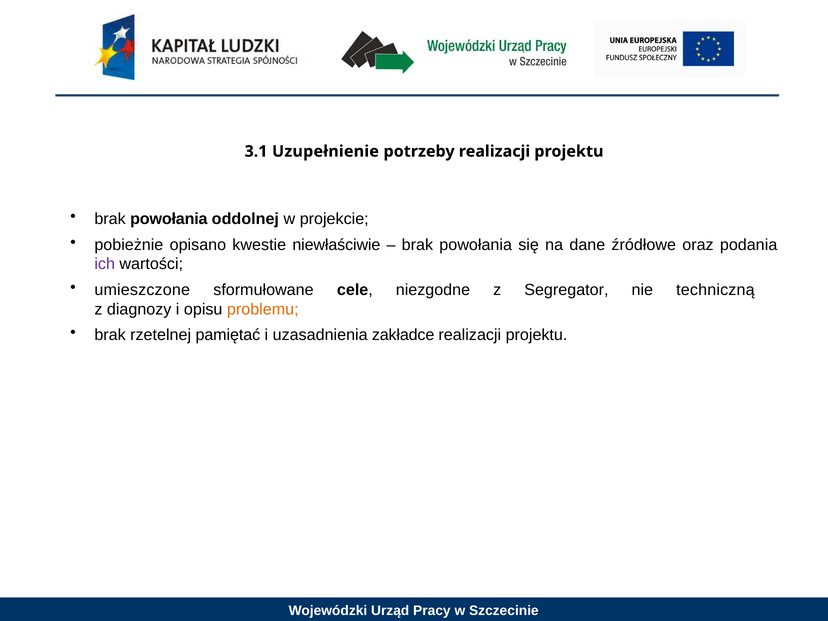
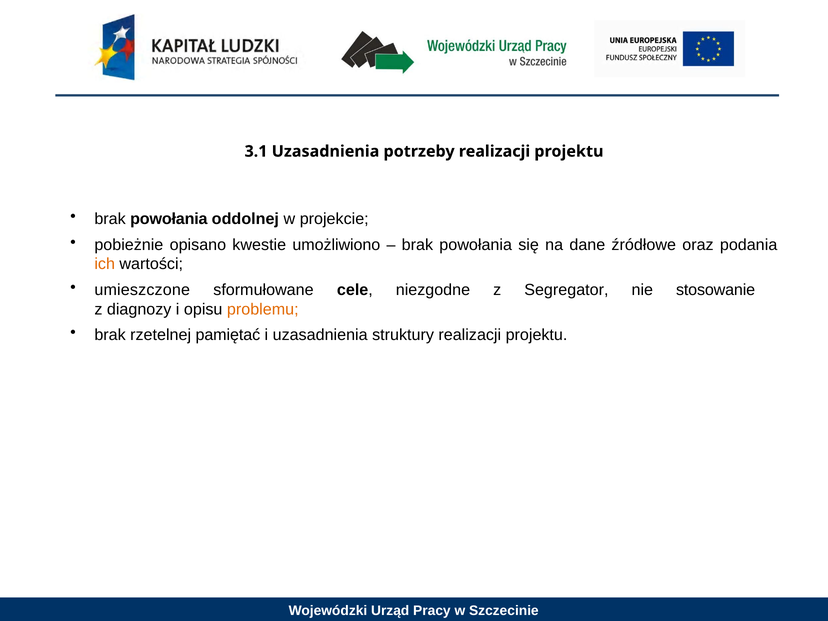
3.1 Uzupełnienie: Uzupełnienie -> Uzasadnienia (326, 151)
niewłaściwie: niewłaściwie -> umożliwiono (336, 245)
ich colour: purple -> orange (105, 264)
techniczną: techniczną -> stosowanie (716, 290)
zakładce: zakładce -> struktury (403, 335)
